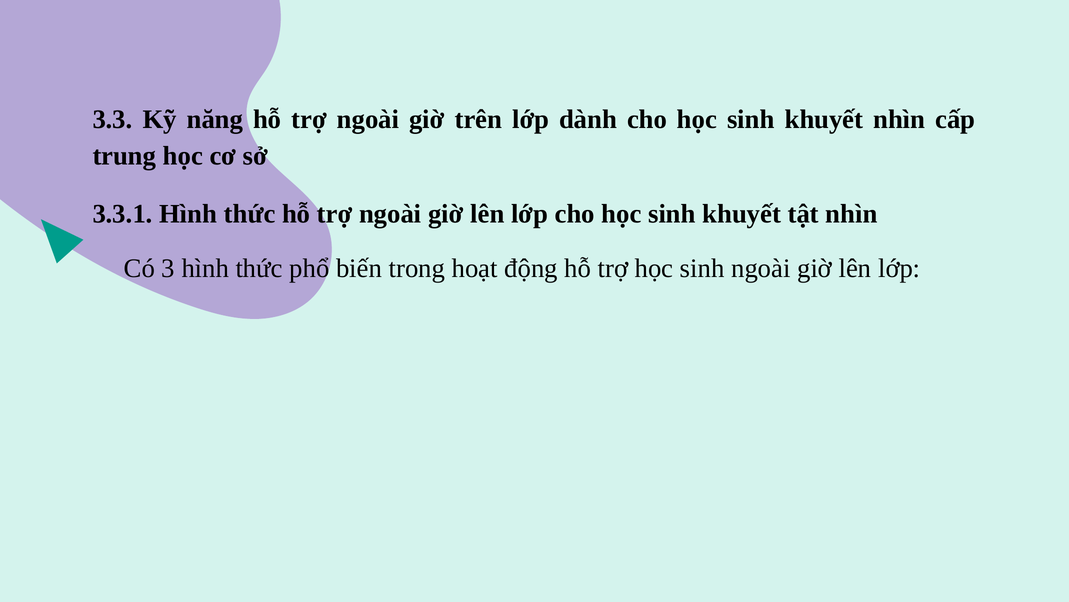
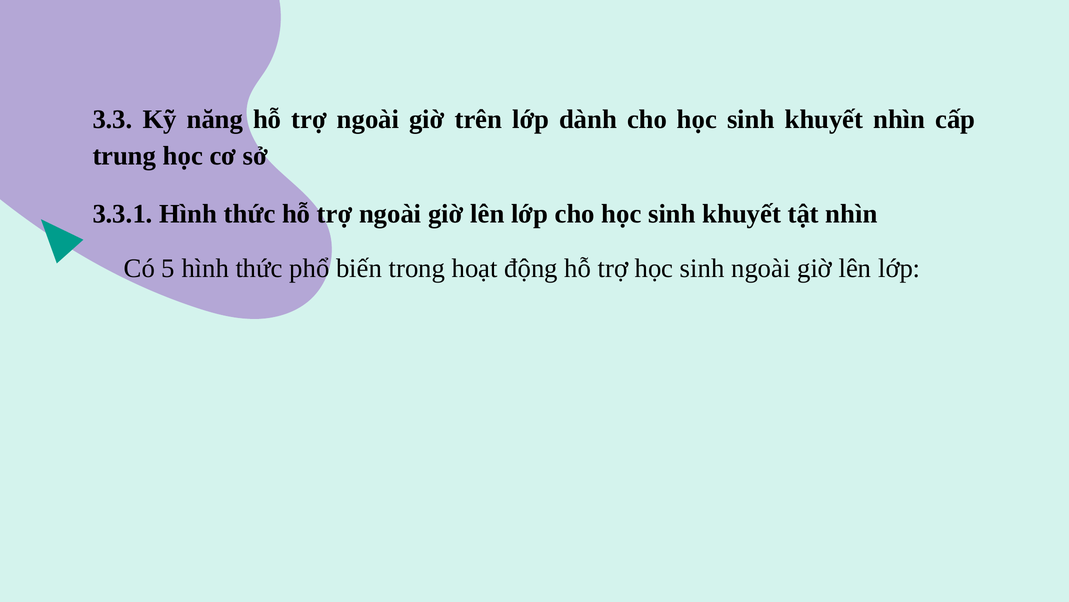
3: 3 -> 5 (168, 268)
